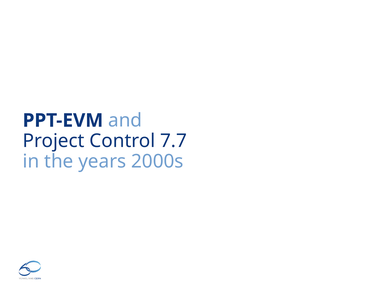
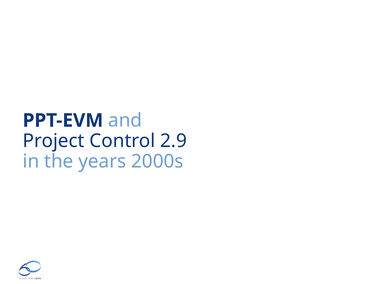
7.7: 7.7 -> 2.9 (173, 141)
